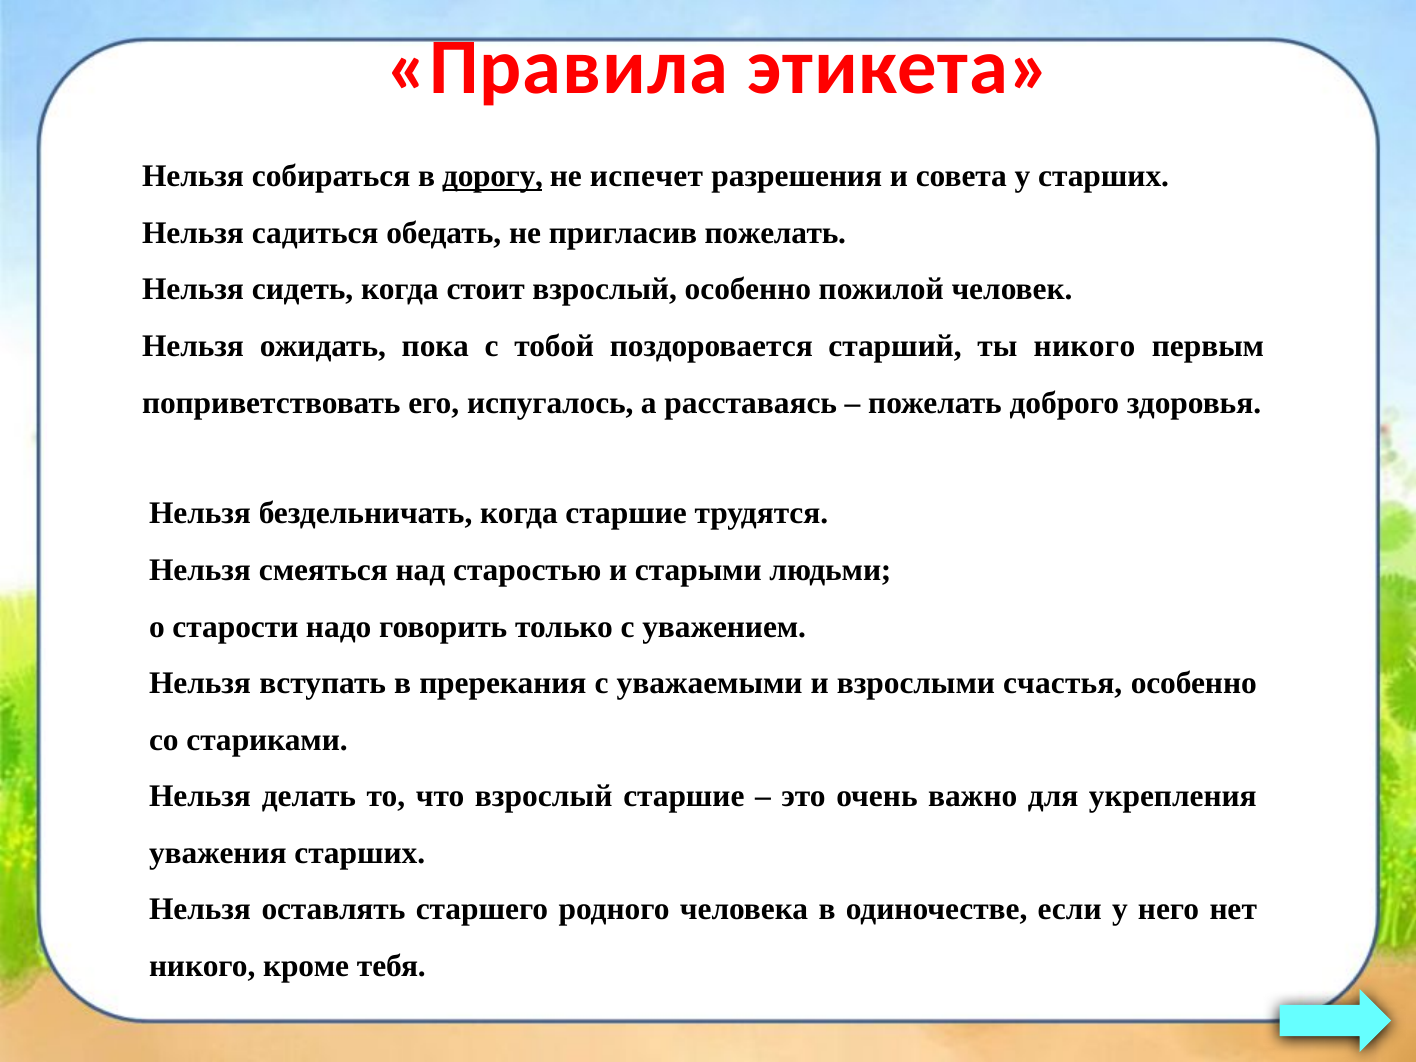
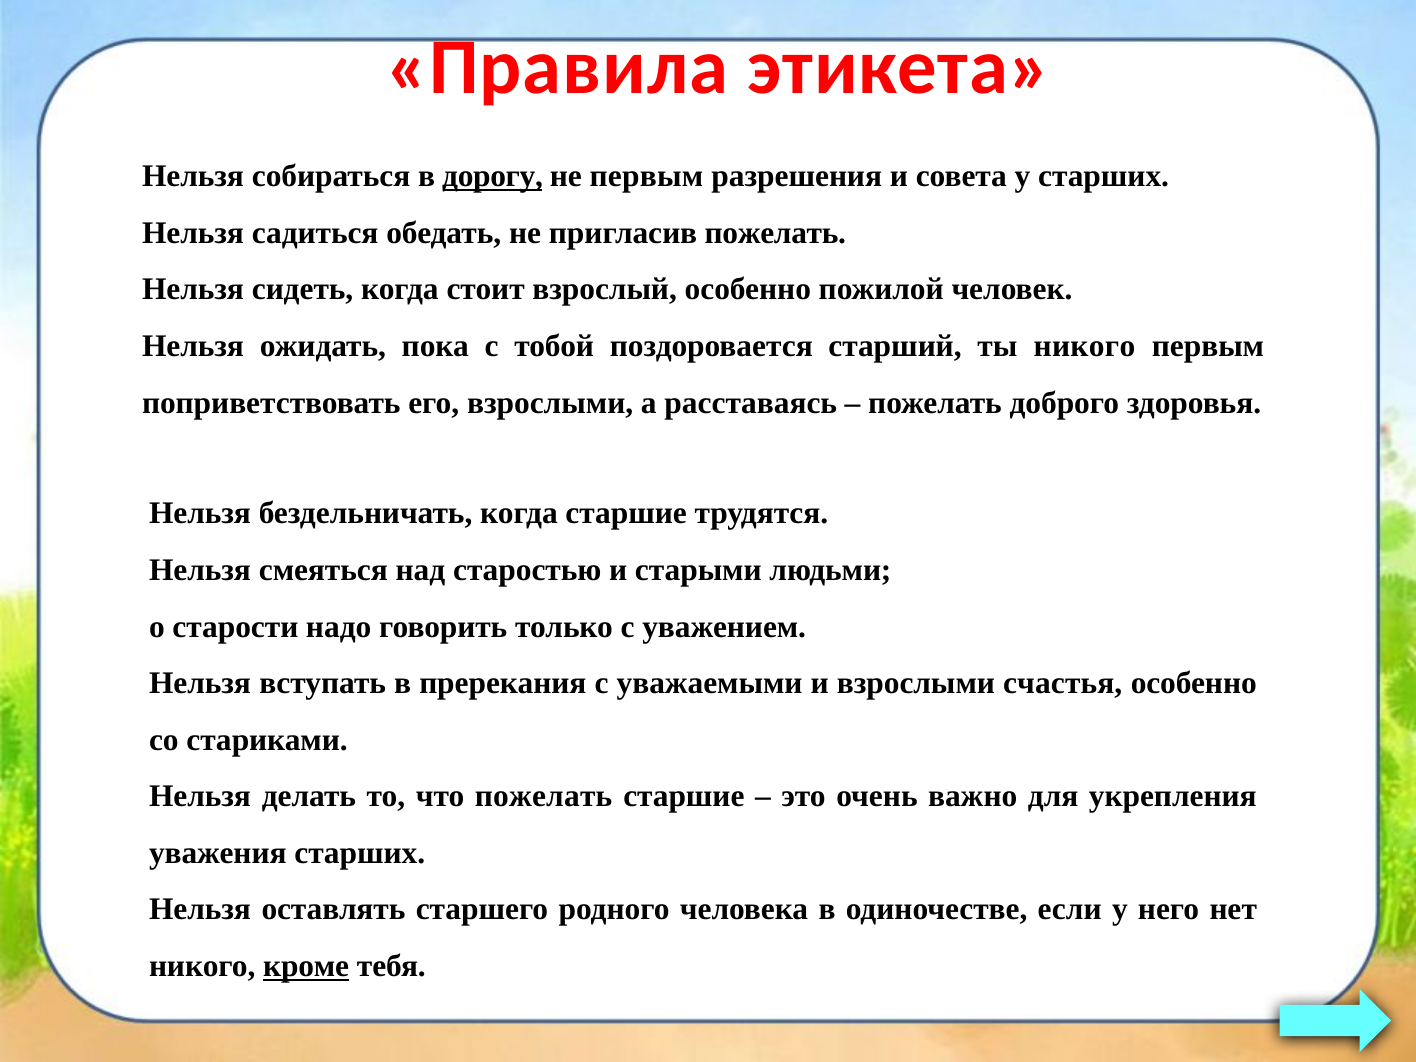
не испечет: испечет -> первым (646, 176)
его испугалось: испугалось -> взрослыми (550, 403)
что взрослый: взрослый -> пожелать (544, 796)
кроме underline: none -> present (306, 966)
